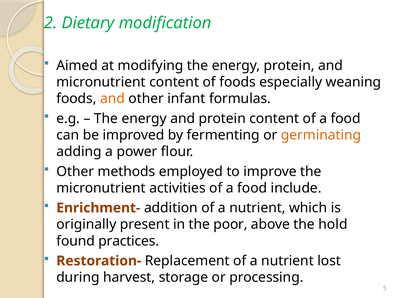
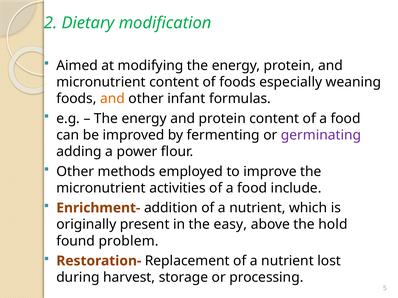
germinating colour: orange -> purple (321, 135)
poor: poor -> easy (230, 225)
practices: practices -> problem (129, 241)
